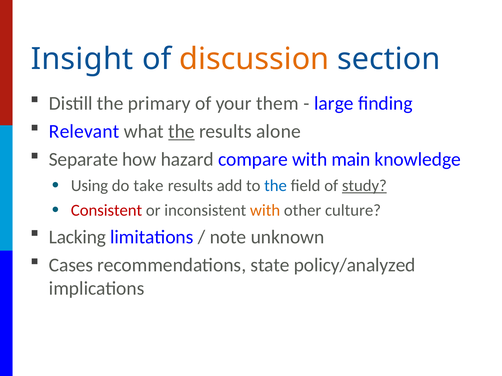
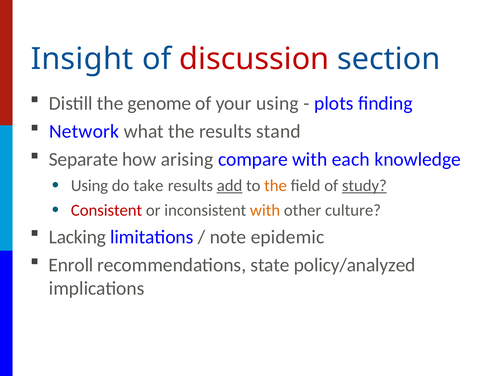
discussion colour: orange -> red (254, 59)
primary: primary -> genome (159, 103)
your them: them -> using (277, 103)
large: large -> plots (334, 103)
Relevant: Relevant -> Network (84, 132)
the underline: present -> none (181, 132)
alone: alone -> stand (278, 132)
hazard: hazard -> arising (187, 160)
main: main -> each (351, 160)
add underline: none -> present (230, 186)
the colour: blue -> orange (276, 186)
unknown: unknown -> epidemic (287, 237)
Cases: Cases -> Enroll (71, 265)
